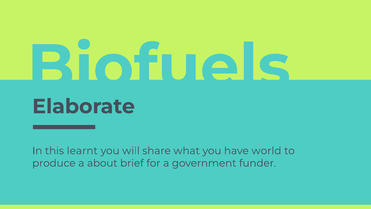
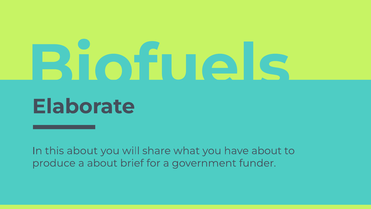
this learnt: learnt -> about (82, 151)
have world: world -> about (267, 151)
